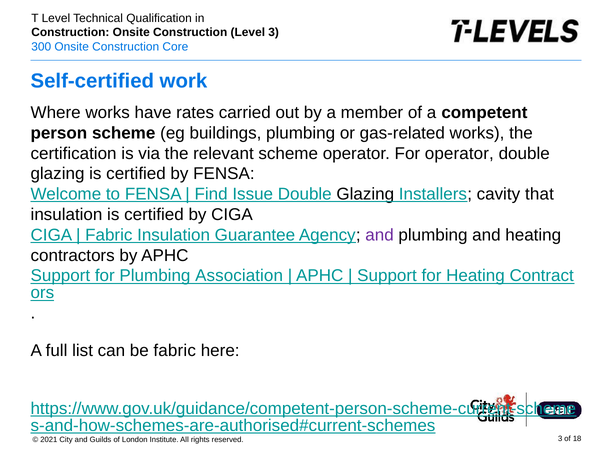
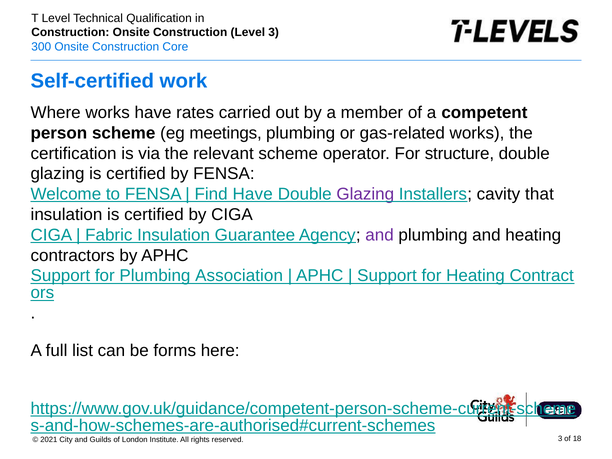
buildings: buildings -> meetings (226, 133)
For operator: operator -> structure (459, 153)
Find Issue: Issue -> Have (253, 194)
Glazing colour: black -> purple (365, 194)
be fabric: fabric -> forms (175, 351)
